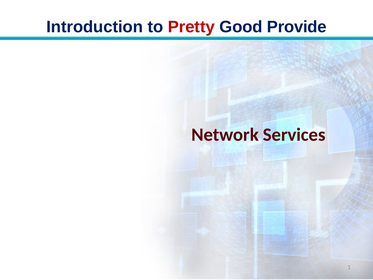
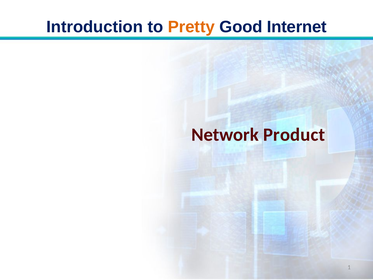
Pretty colour: red -> orange (191, 27)
Provide: Provide -> Internet (297, 27)
Services: Services -> Product (294, 135)
